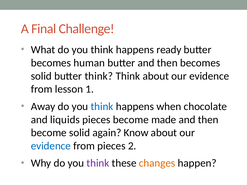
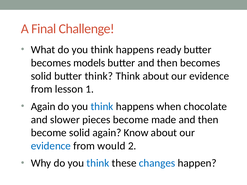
human: human -> models (89, 63)
Away: Away -> Again (43, 107)
liquids: liquids -> slower (65, 120)
from pieces: pieces -> would (111, 146)
think colour: purple -> blue (98, 163)
changes colour: orange -> blue (157, 163)
